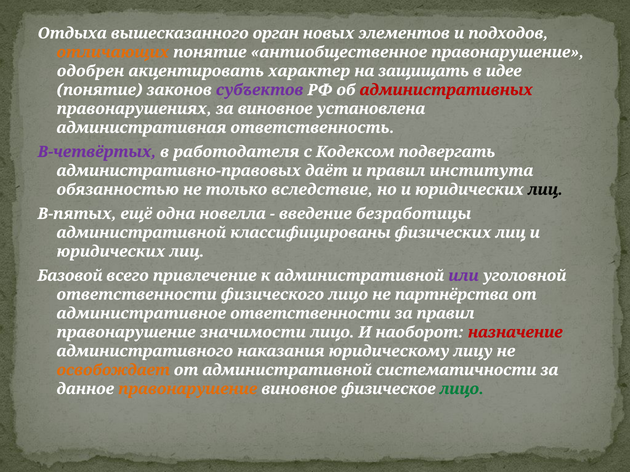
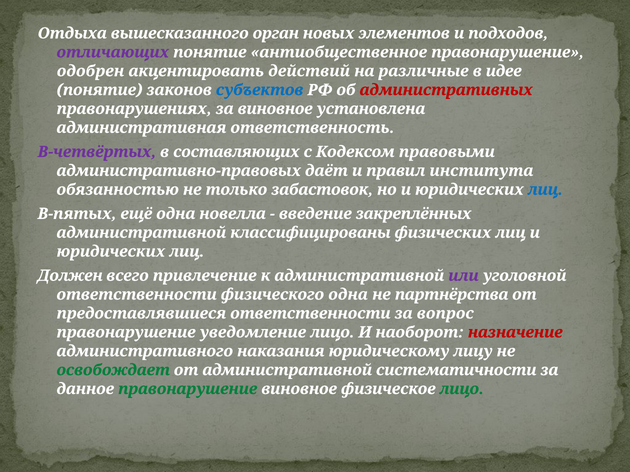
отличающих colour: orange -> purple (113, 52)
характер: характер -> действий (309, 71)
защищать: защищать -> различные (424, 71)
субъектов colour: purple -> blue (260, 90)
работодателя: работодателя -> составляющих (236, 152)
подвергать: подвергать -> правовыми (447, 152)
вследствие: вследствие -> забастовок (322, 190)
лиц colour: black -> blue (545, 190)
безработицы: безработицы -> закреплённых (414, 214)
Базовой: Базовой -> Должен (70, 276)
физического лицо: лицо -> одна (348, 295)
административное: административное -> предоставлявшиеся (141, 314)
за правил: правил -> вопрос (445, 314)
значимости: значимости -> уведомление (253, 333)
освобождает colour: orange -> green (113, 370)
правонарушение colour: orange -> green (188, 389)
